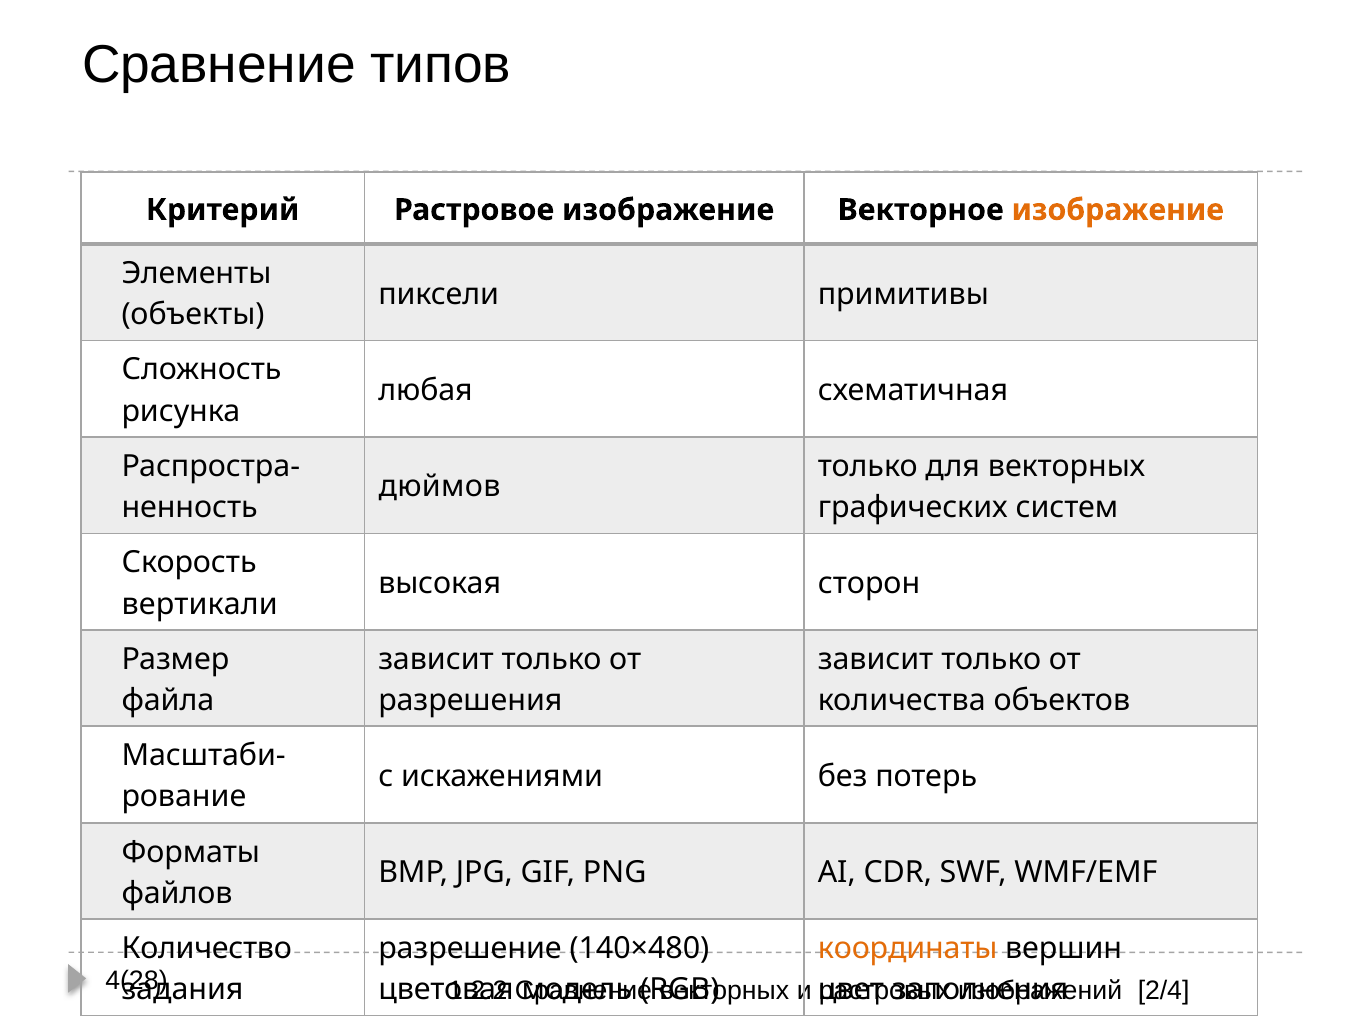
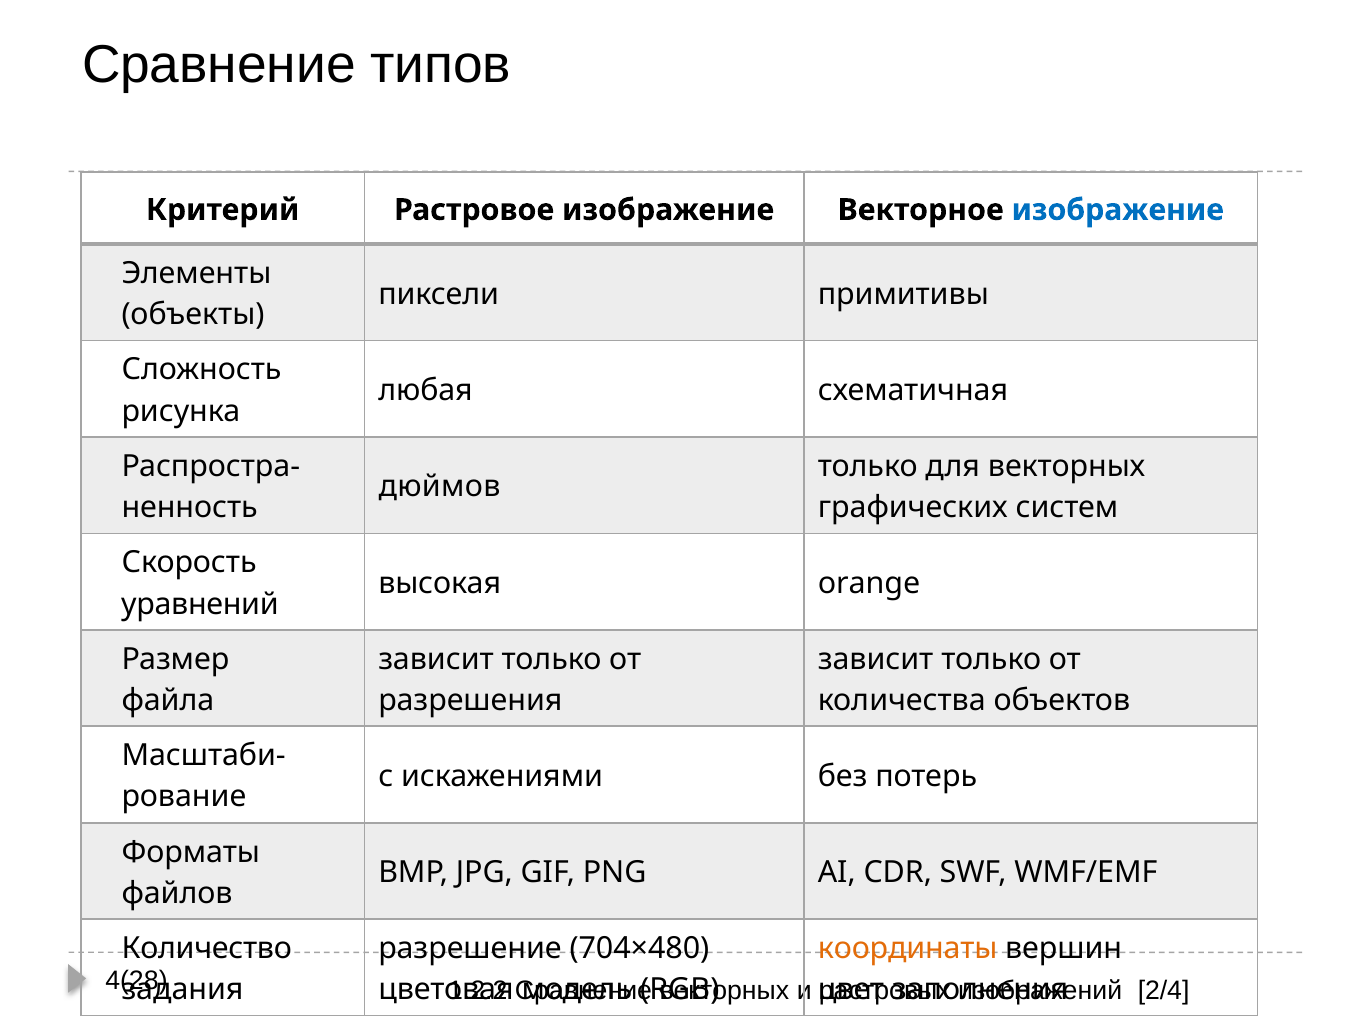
изображение colour: orange -> blue (1118, 210)
сторон: сторон -> orange (869, 583)
вертикали: вертикали -> уравнений (200, 604)
140×480: 140×480 -> 704×480 (639, 949)
